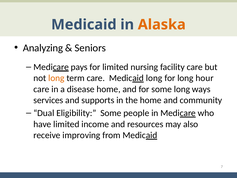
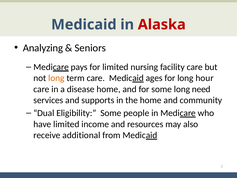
Alaska colour: orange -> red (162, 25)
Medicaid long: long -> ages (154, 78)
ways: ways -> need (201, 89)
improving: improving -> additional (81, 135)
